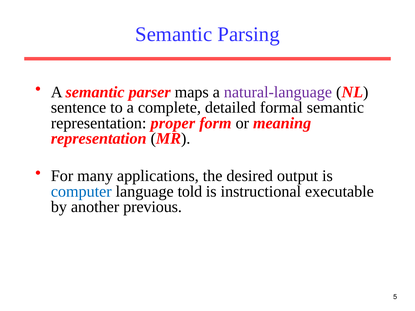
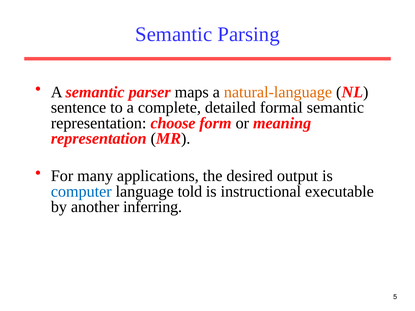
natural-language colour: purple -> orange (278, 92)
proper: proper -> choose (173, 123)
previous: previous -> inferring (153, 207)
